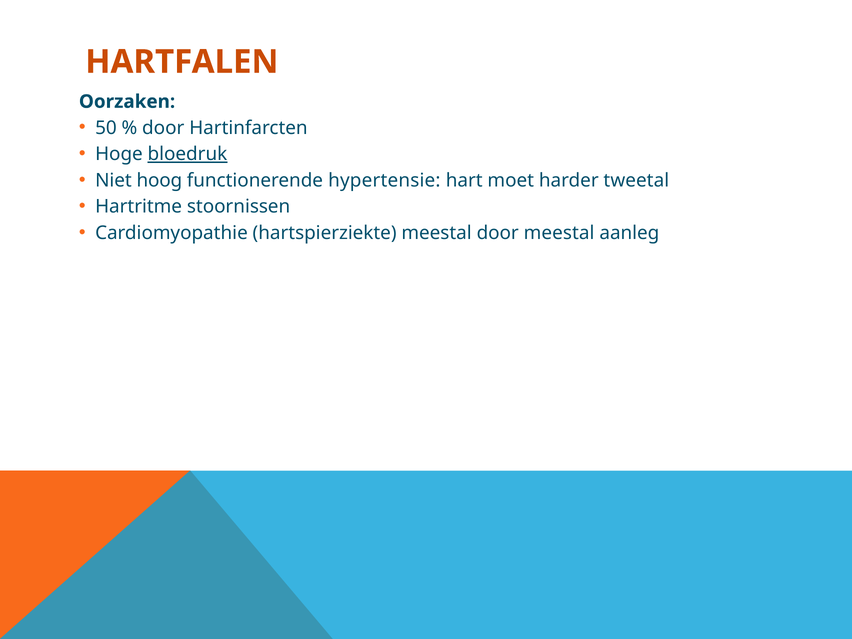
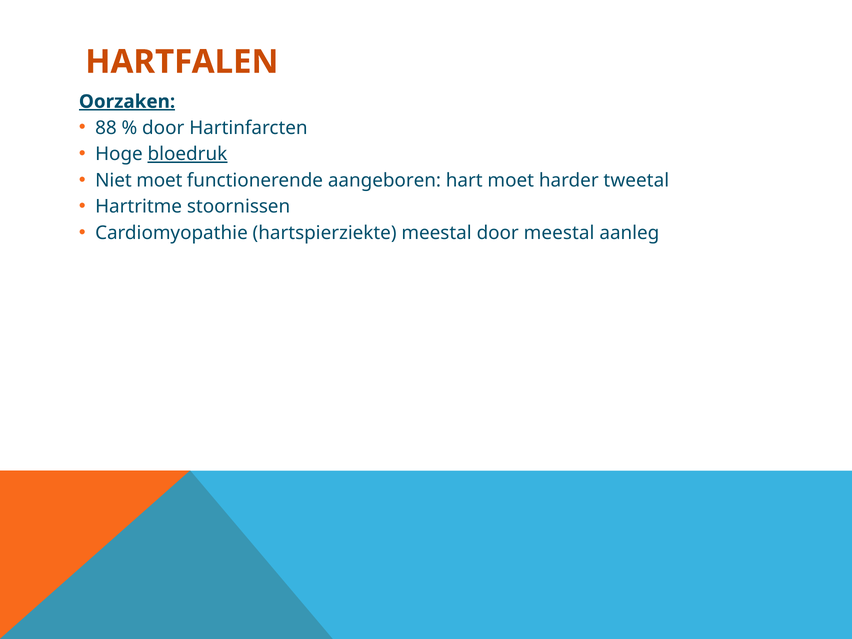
Oorzaken underline: none -> present (127, 102)
50: 50 -> 88 (106, 128)
Niet hoog: hoog -> moet (159, 180)
hypertensie: hypertensie -> aangeboren (384, 180)
